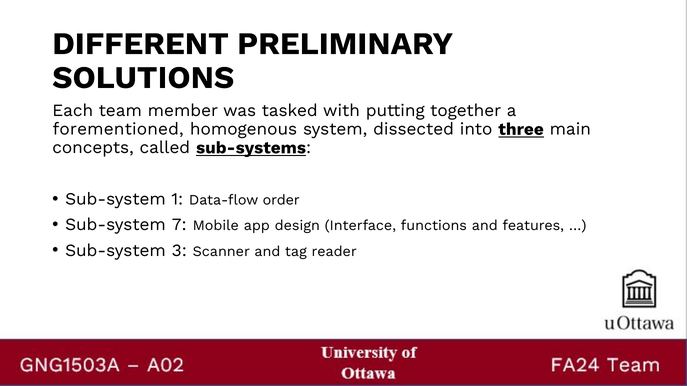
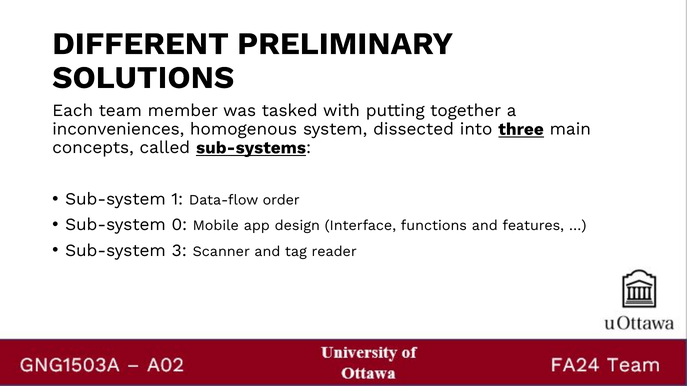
forementioned: forementioned -> inconveniences (118, 129)
7: 7 -> 0 (179, 225)
